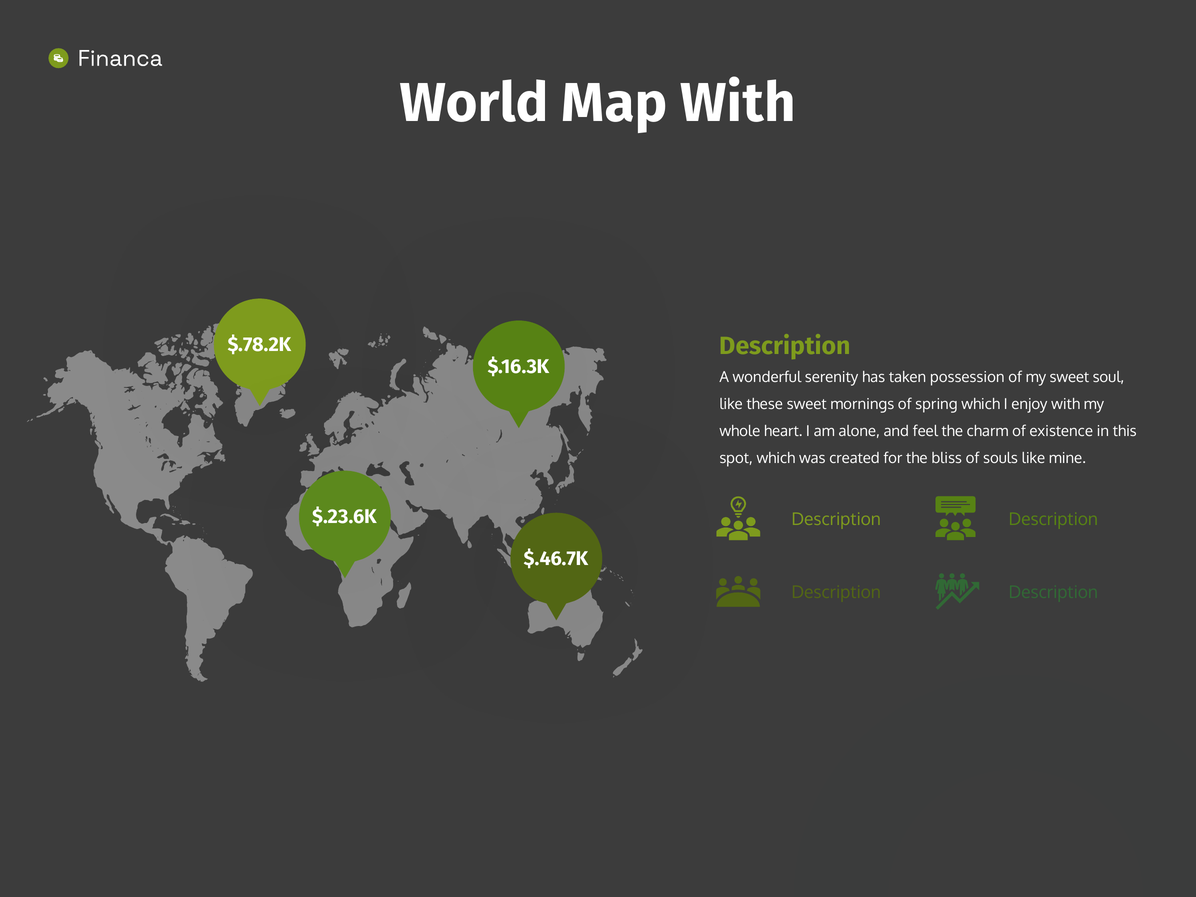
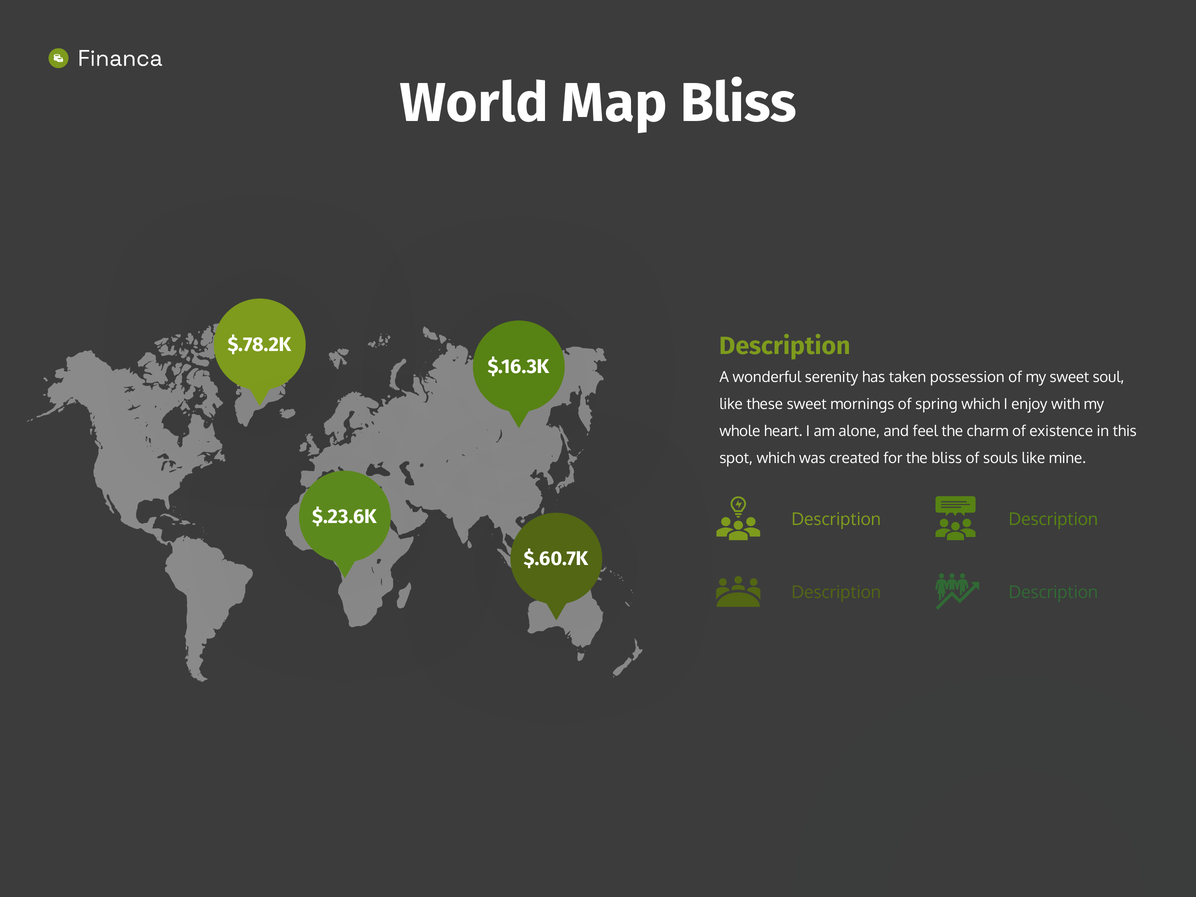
Map With: With -> Bliss (738, 103)
$.46.7K: $.46.7K -> $.60.7K (556, 559)
